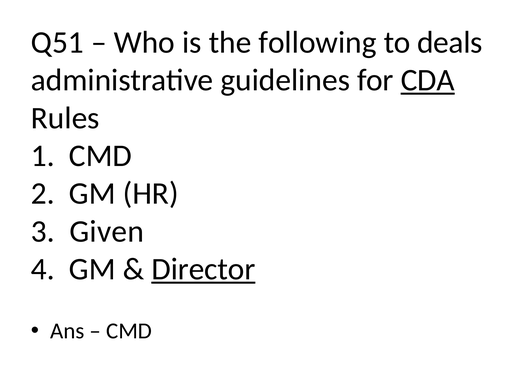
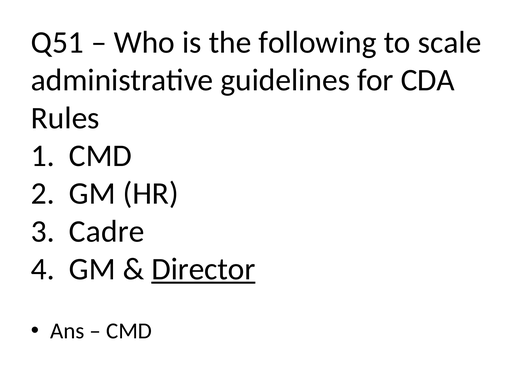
deals: deals -> scale (450, 42)
CDA underline: present -> none (428, 80)
Given: Given -> Cadre (107, 231)
